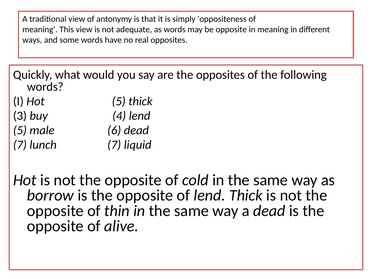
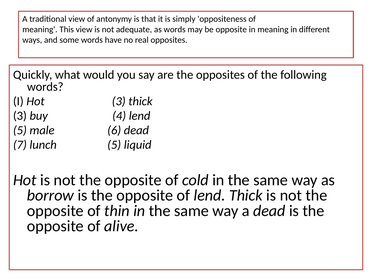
Hot 5: 5 -> 3 (119, 101)
lunch 7: 7 -> 5 (114, 145)
